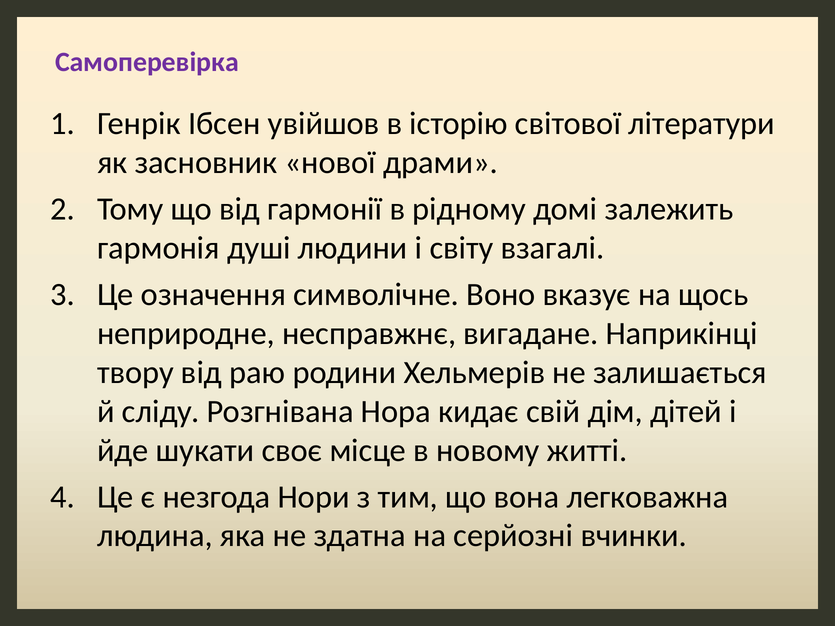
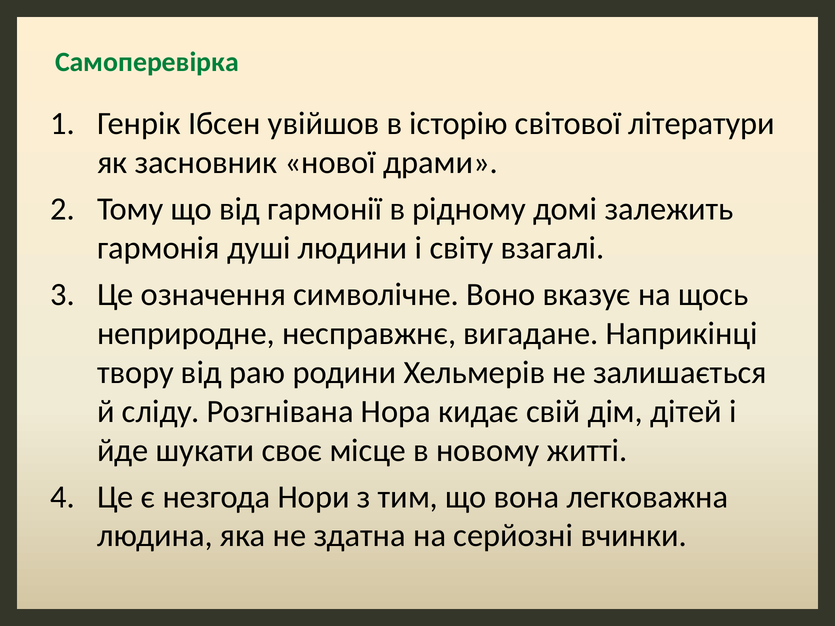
Самоперевірка colour: purple -> green (147, 62)
